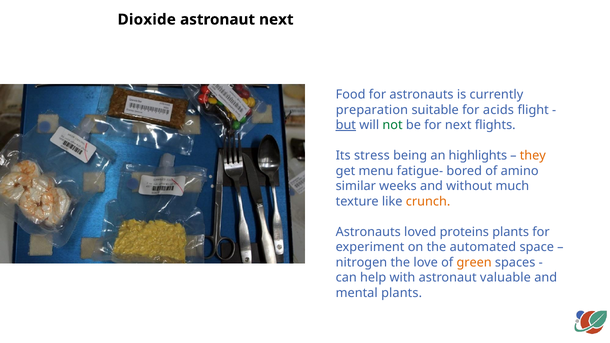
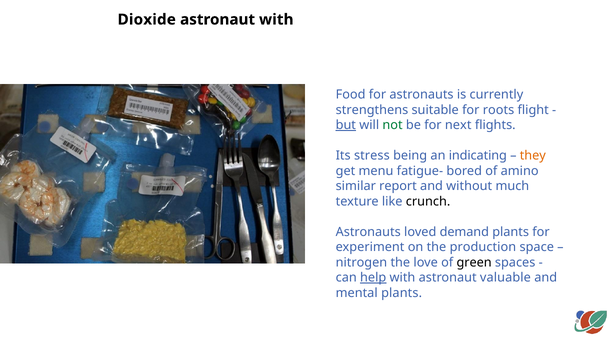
astronaut next: next -> with (276, 20)
preparation: preparation -> strengthens (372, 110)
acids: acids -> roots (499, 110)
highlights: highlights -> indicating (478, 156)
weeks: weeks -> report (398, 186)
crunch colour: orange -> black (428, 201)
proteins: proteins -> demand (464, 232)
automated: automated -> production (483, 247)
green colour: orange -> black (474, 262)
help underline: none -> present (373, 278)
